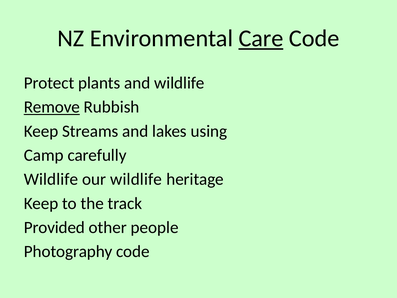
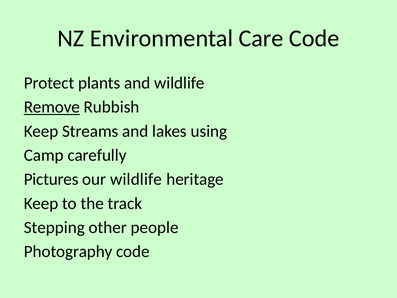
Care underline: present -> none (261, 38)
Wildlife: Wildlife -> Pictures (51, 179)
Provided: Provided -> Stepping (54, 227)
